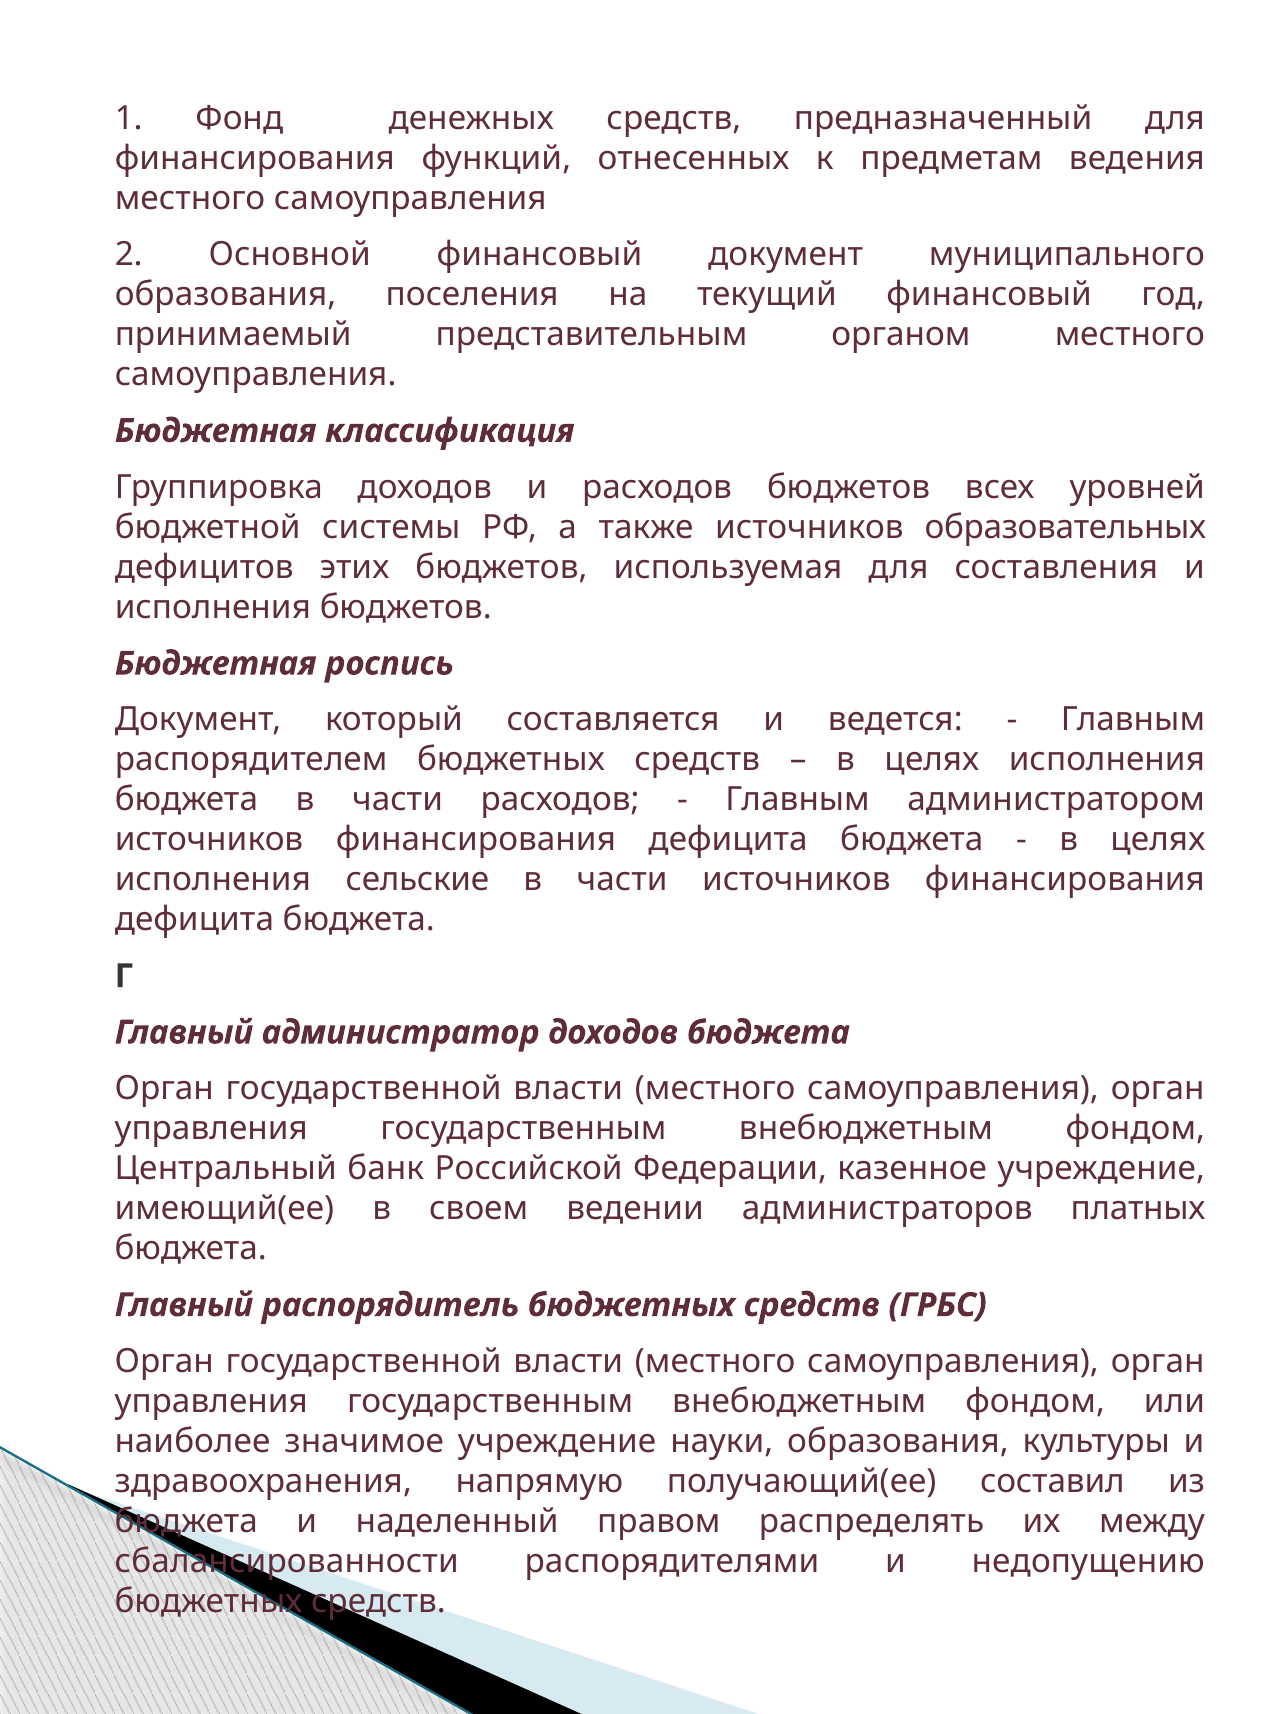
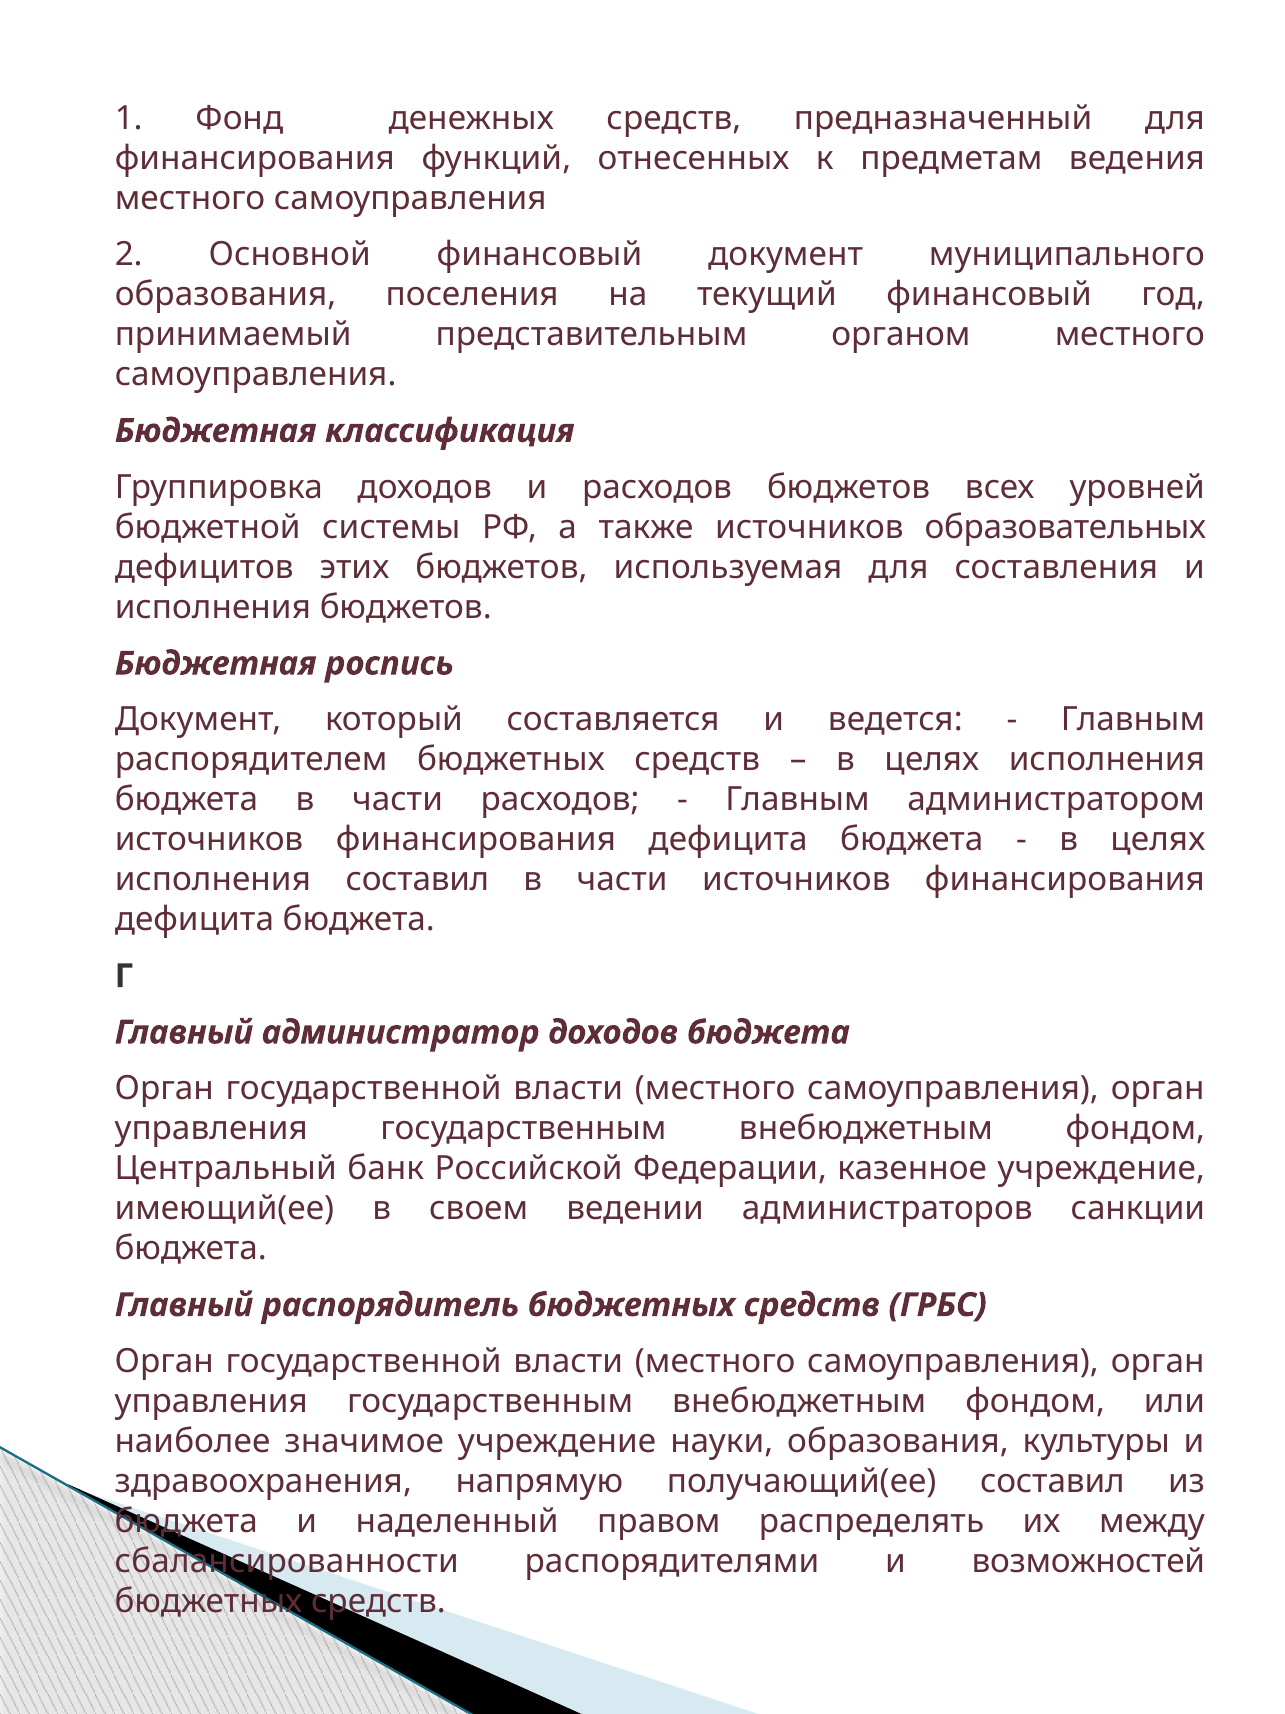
исполнения сельские: сельские -> составил (417, 880)
платных: платных -> санкции (1138, 1208)
недопущению: недопущению -> возможностей (1088, 1561)
